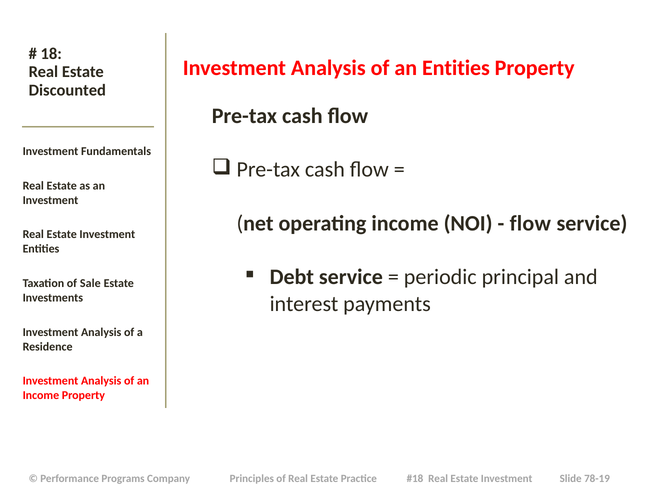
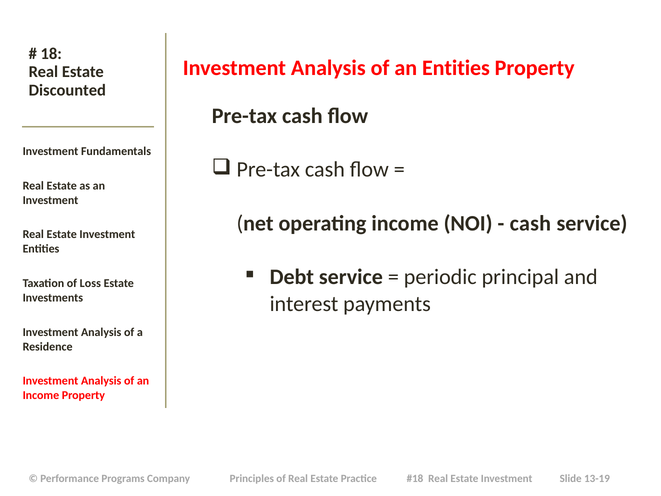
flow: flow -> cash (530, 223)
Sale: Sale -> Loss (90, 283)
78-19: 78-19 -> 13-19 (597, 478)
